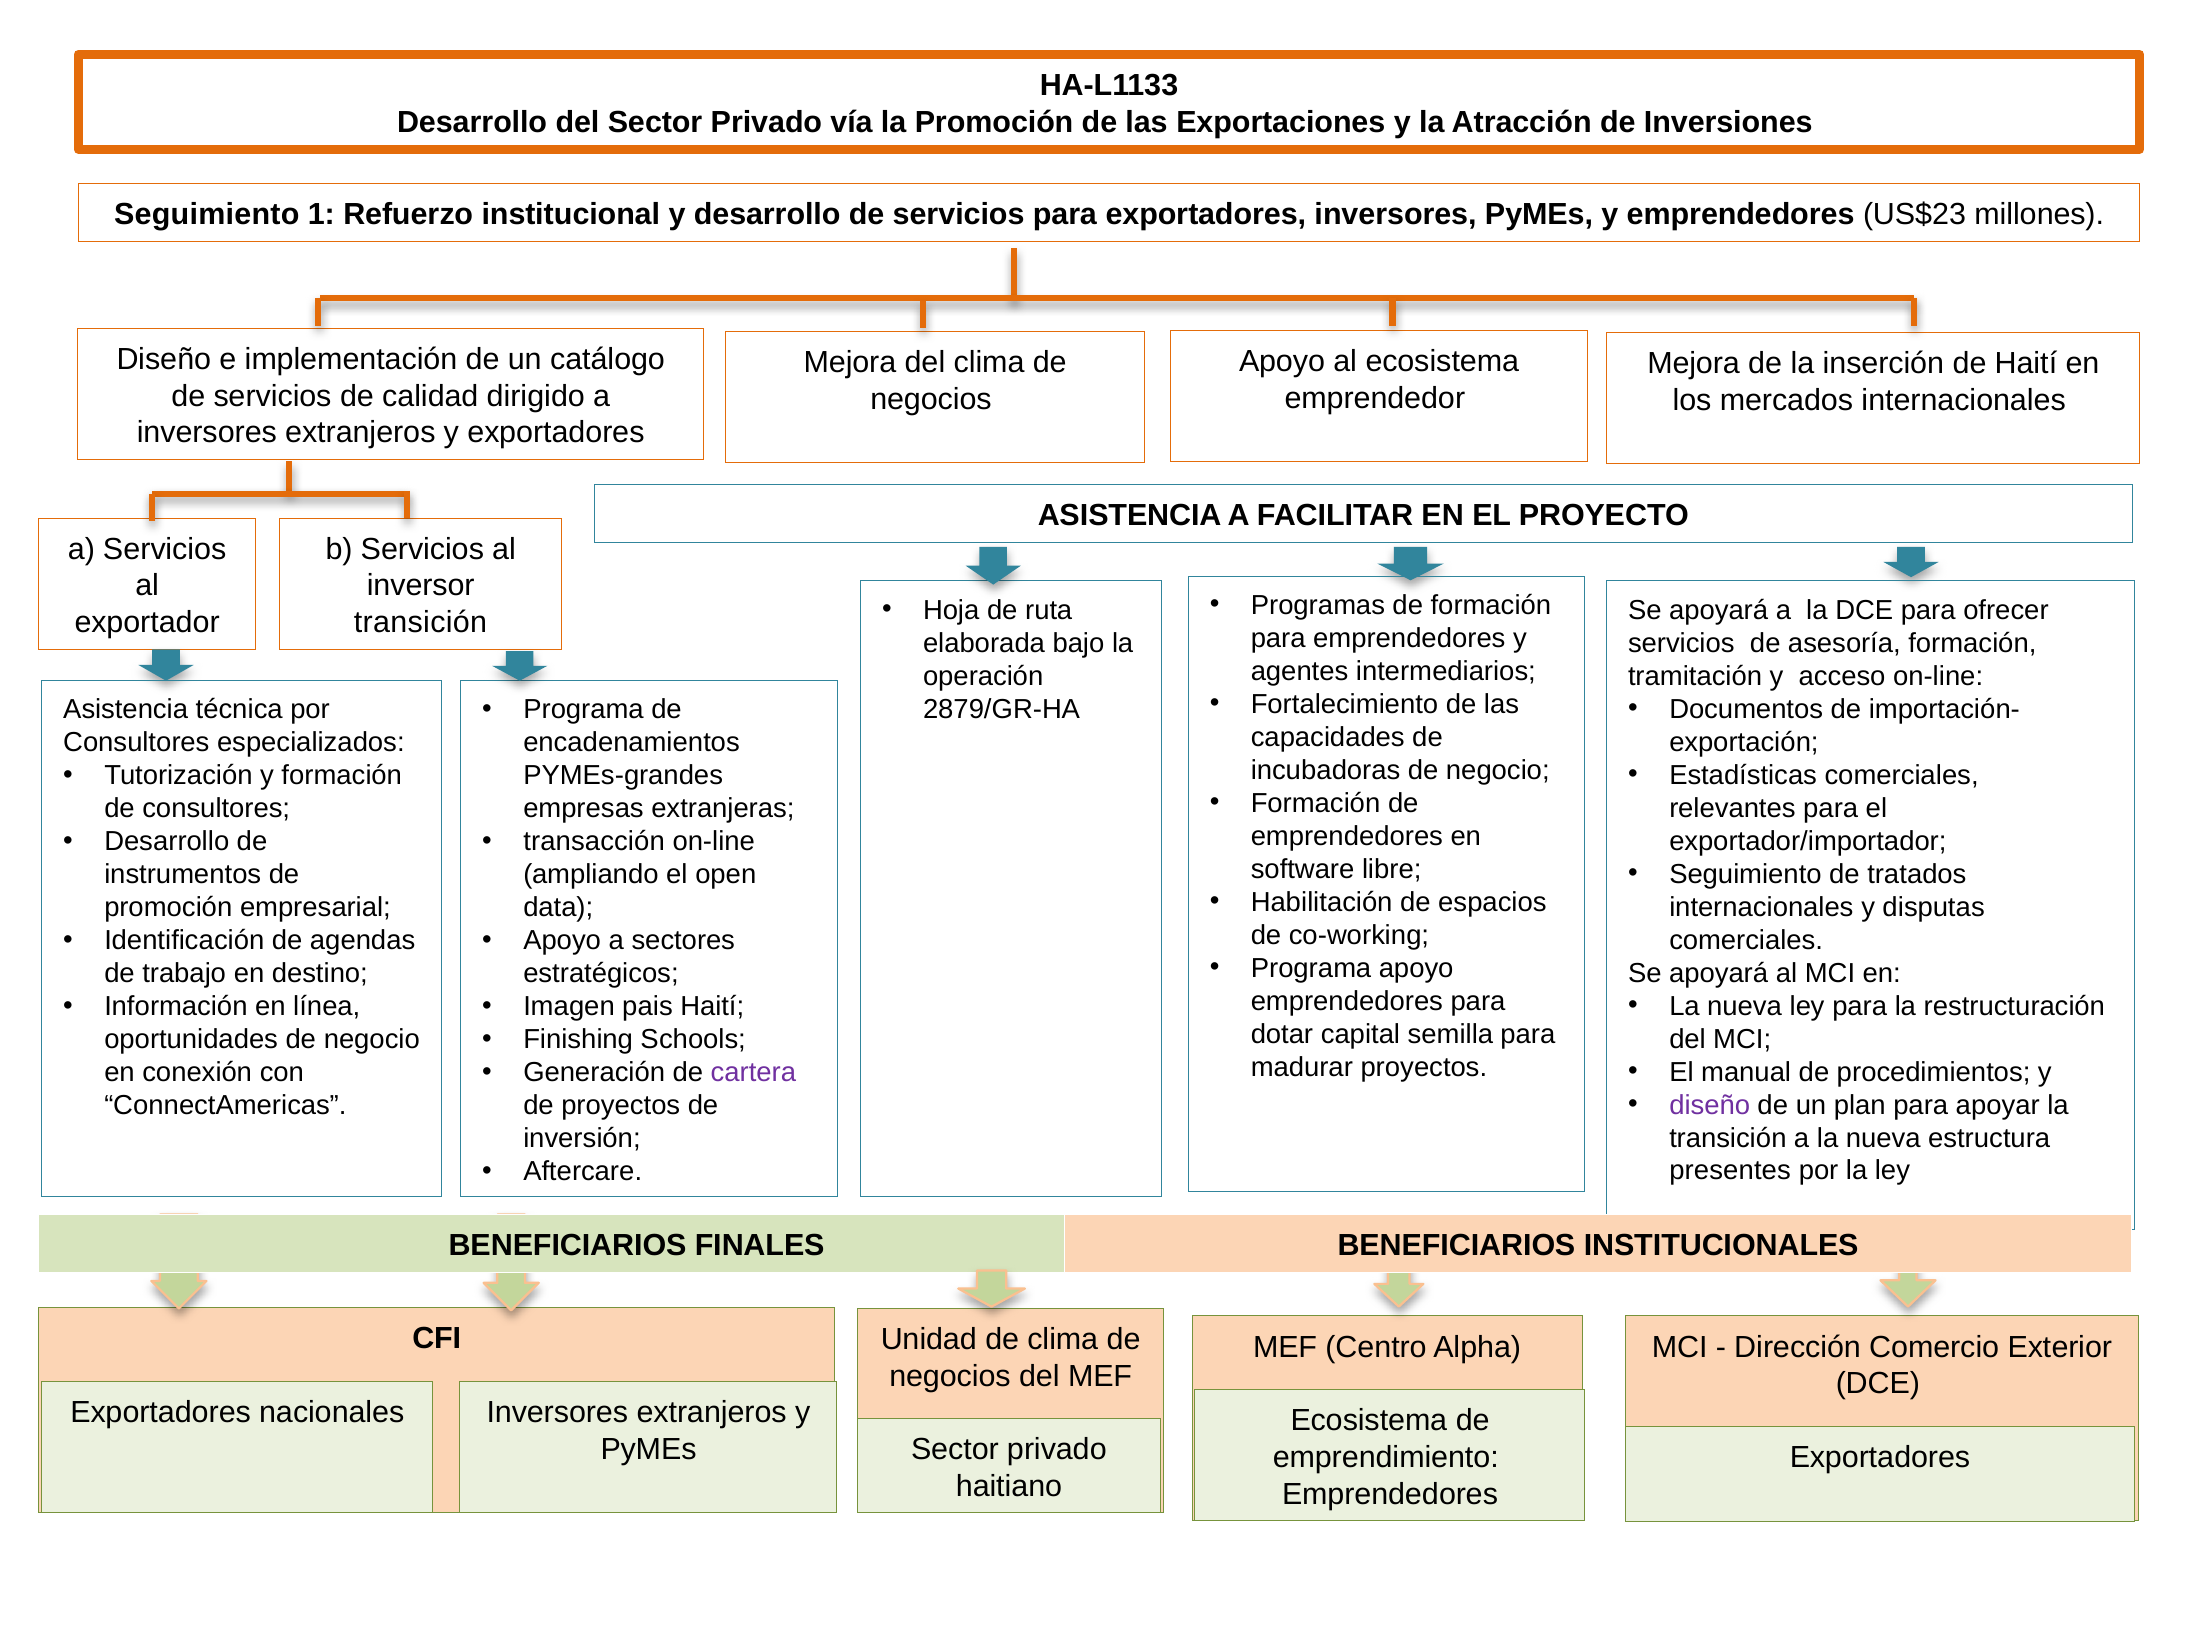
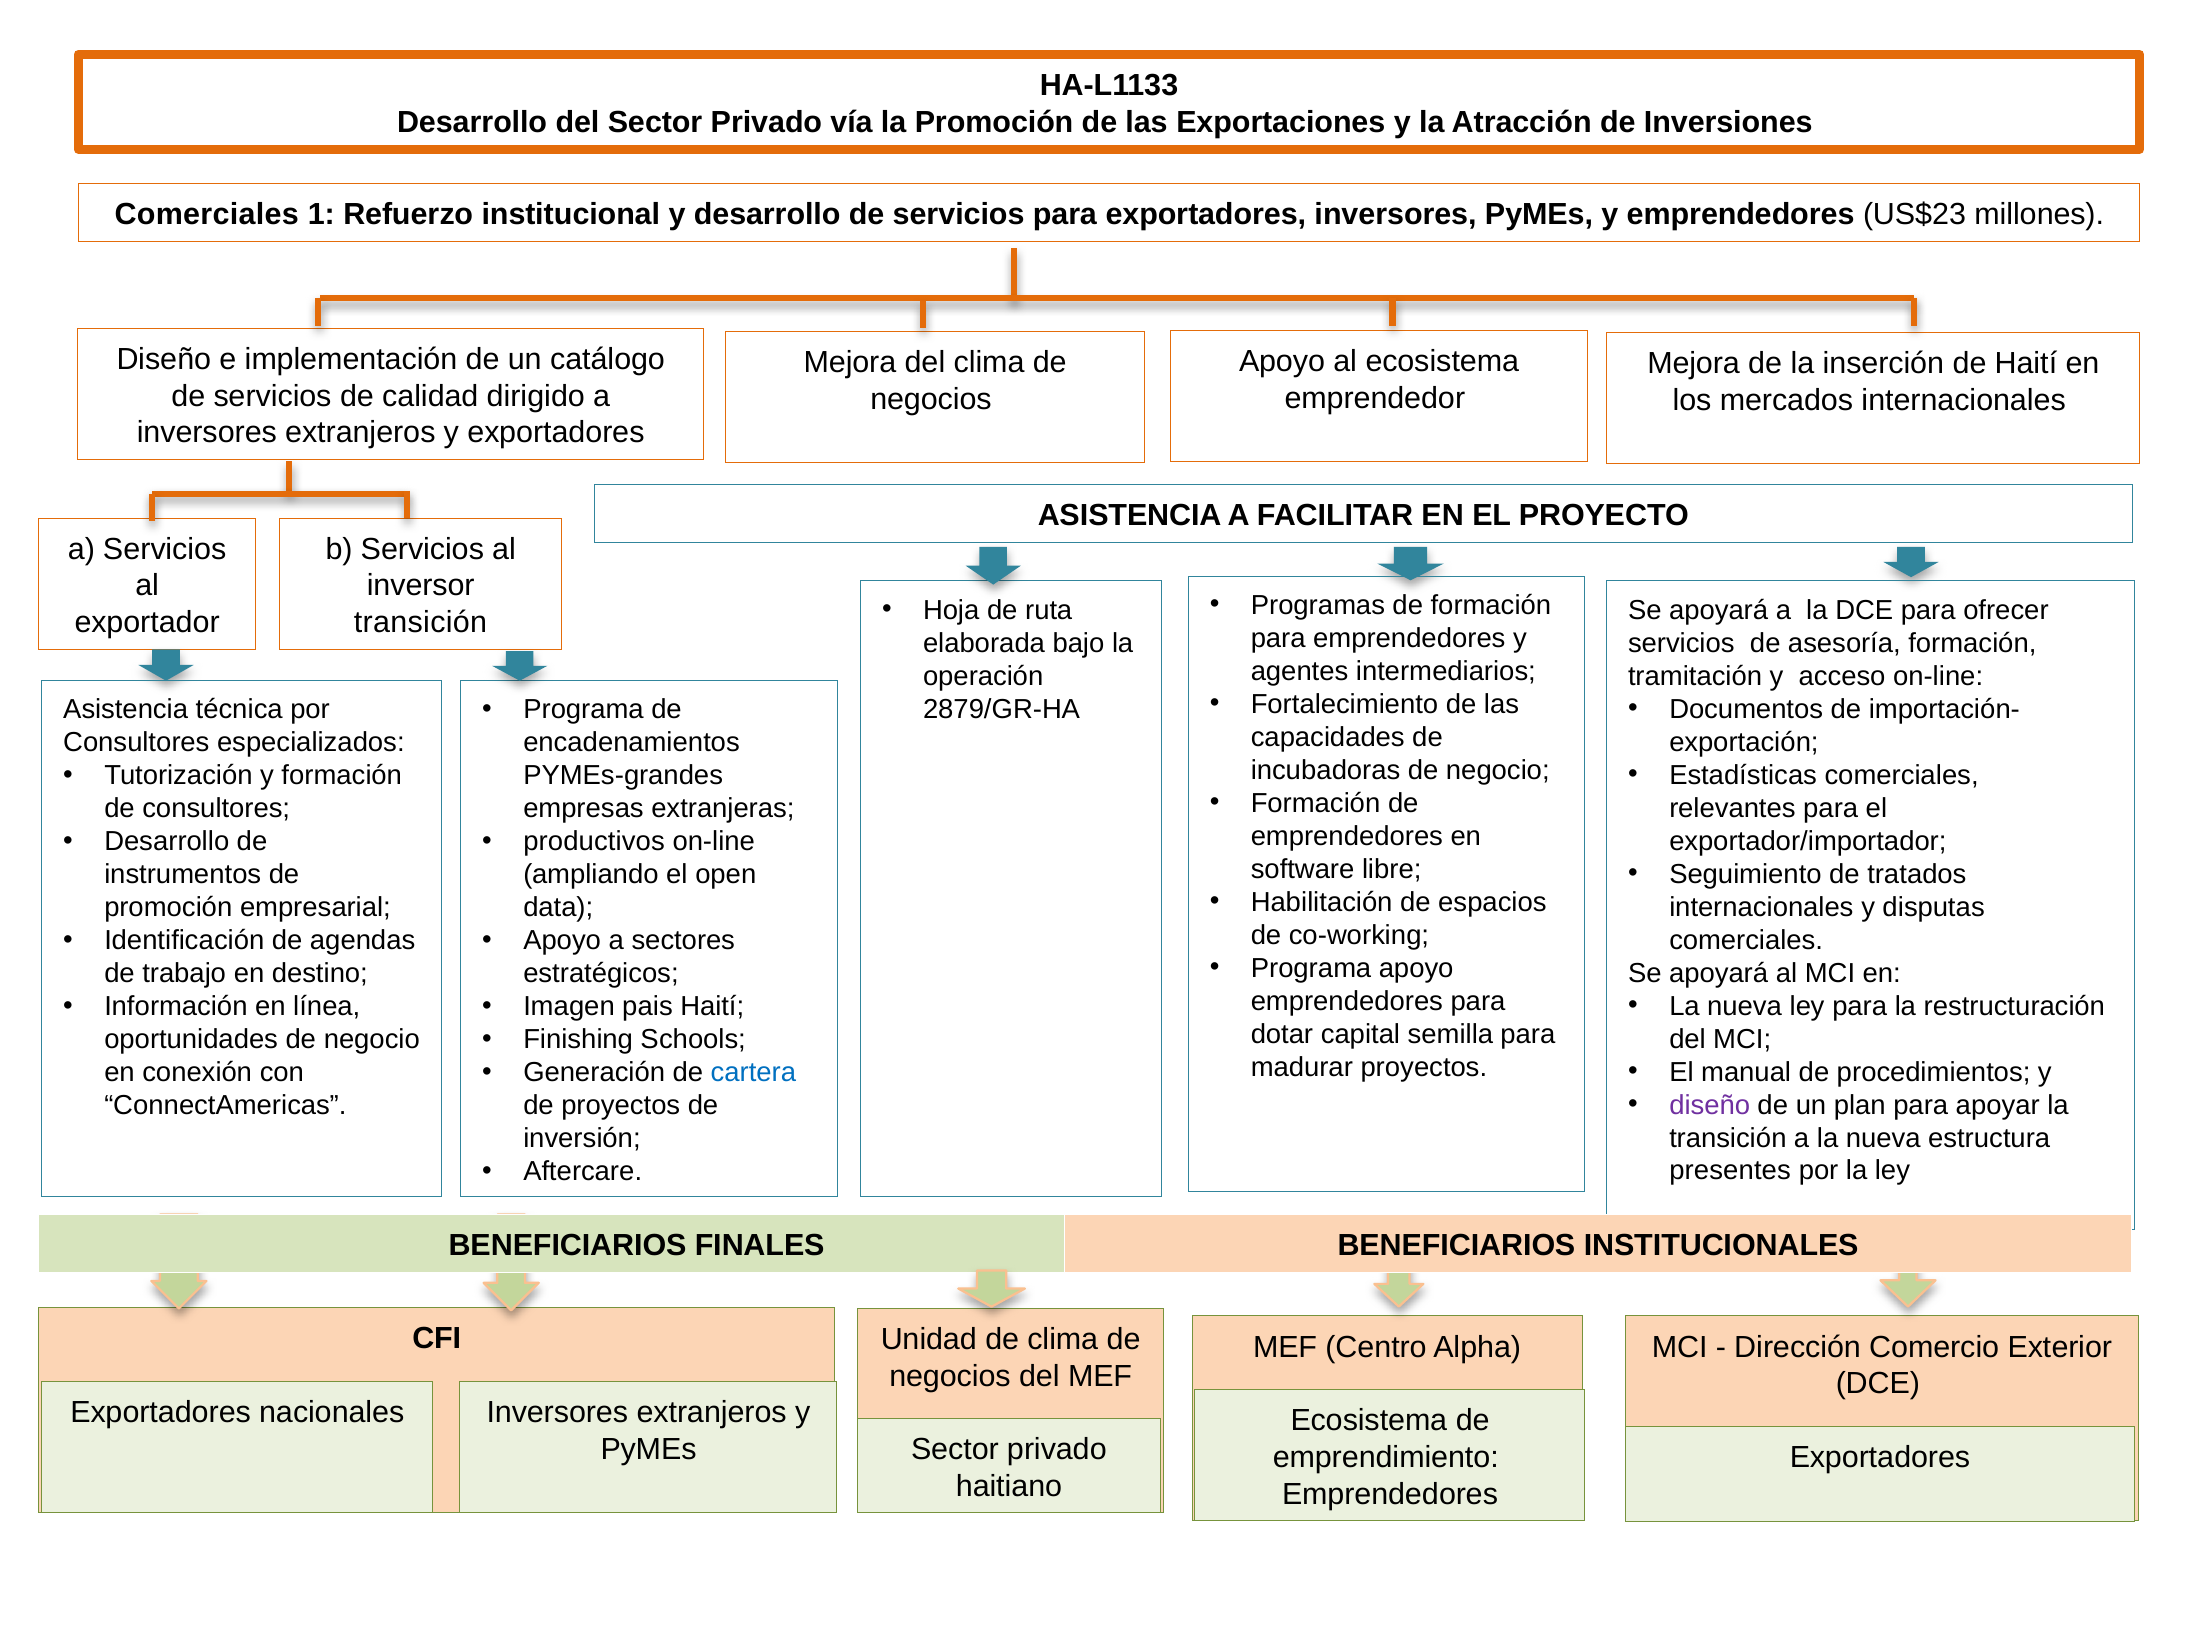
Seguimiento: Seguimiento -> Comerciales (207, 214)
transacción: transacción -> productivos (594, 842)
cartera colour: purple -> blue (753, 1073)
